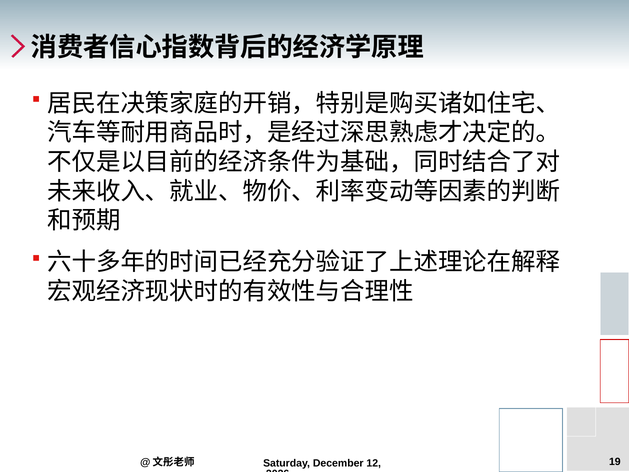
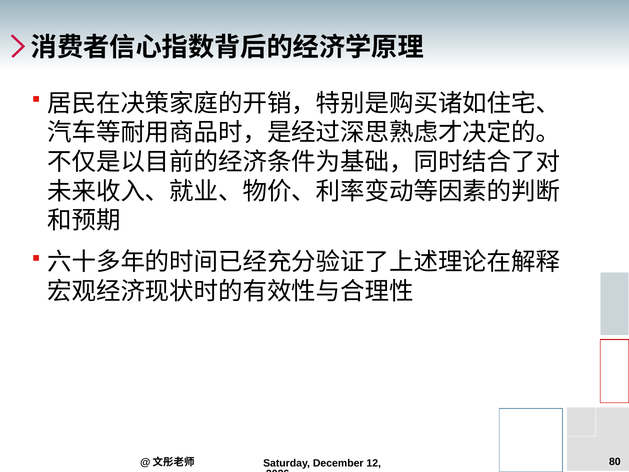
19: 19 -> 80 (615, 461)
